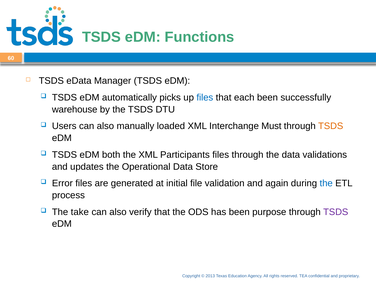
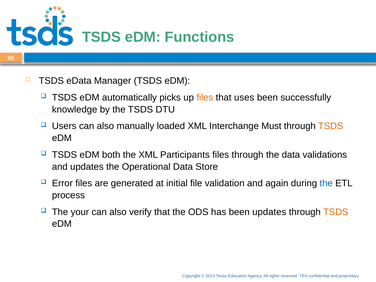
files colour: blue -> orange (205, 98)
each: each -> uses (244, 98)
warehouse: warehouse -> knowledge (75, 109)
take: take -> your (80, 212)
been purpose: purpose -> updates (269, 212)
TSDS colour: purple -> orange (336, 212)
